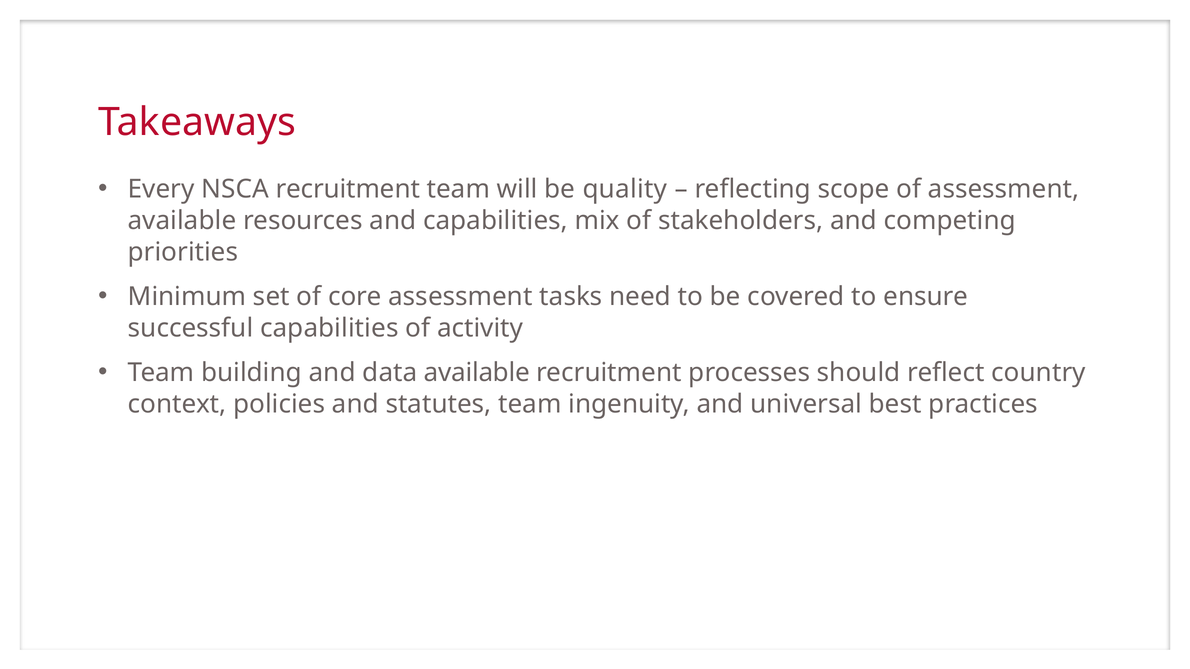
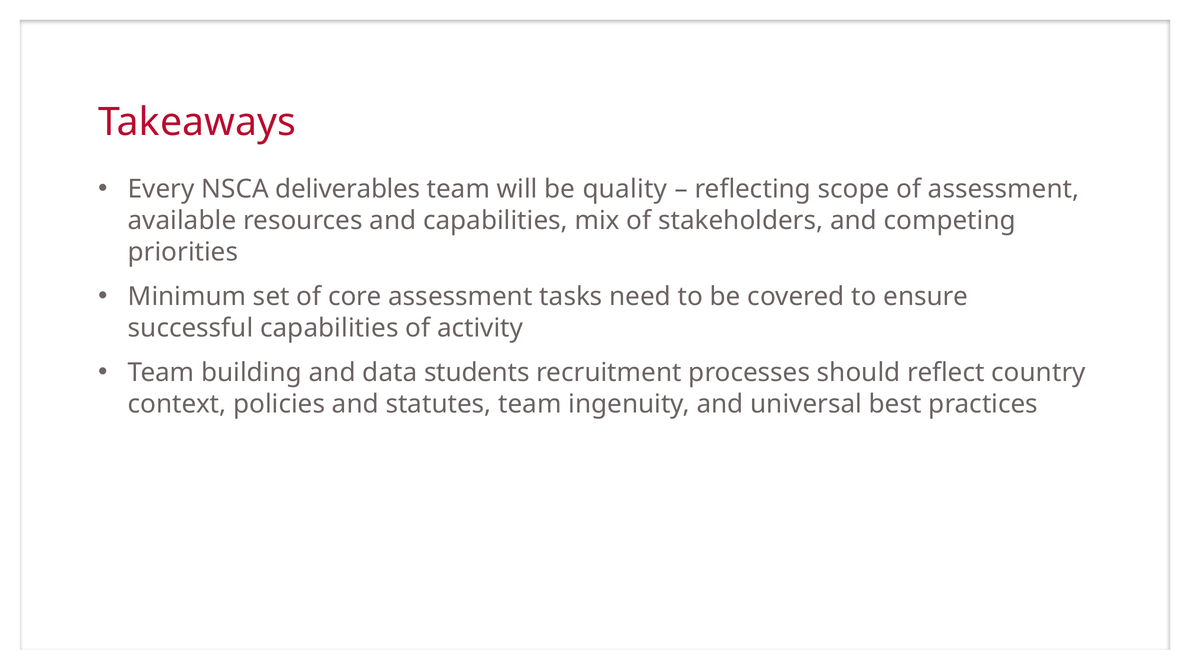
NSCA recruitment: recruitment -> deliverables (348, 189)
data available: available -> students (477, 373)
